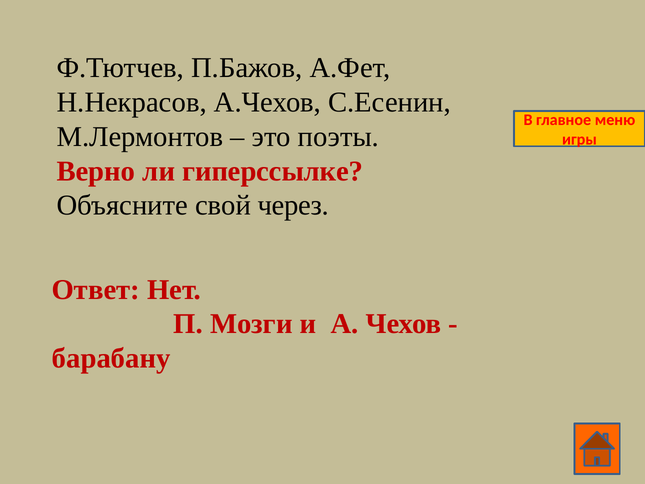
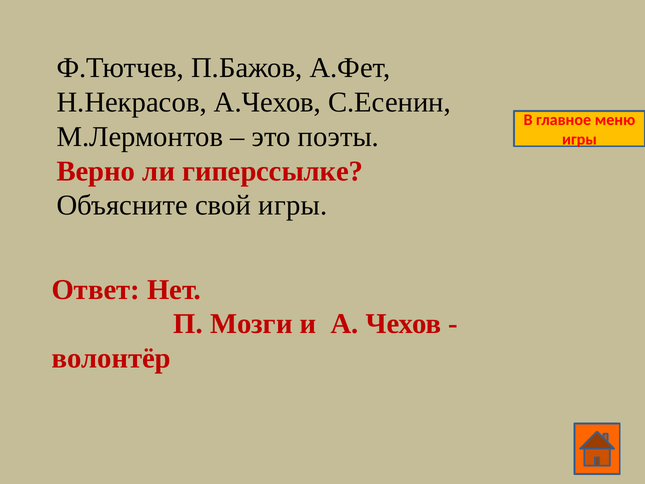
свой через: через -> игры (293, 205)
барабану: барабану -> волонтёр (111, 358)
